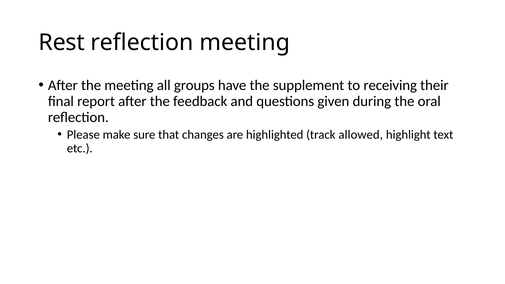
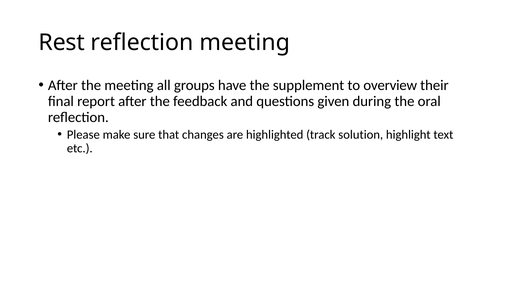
receiving: receiving -> overview (390, 85)
allowed: allowed -> solution (361, 135)
